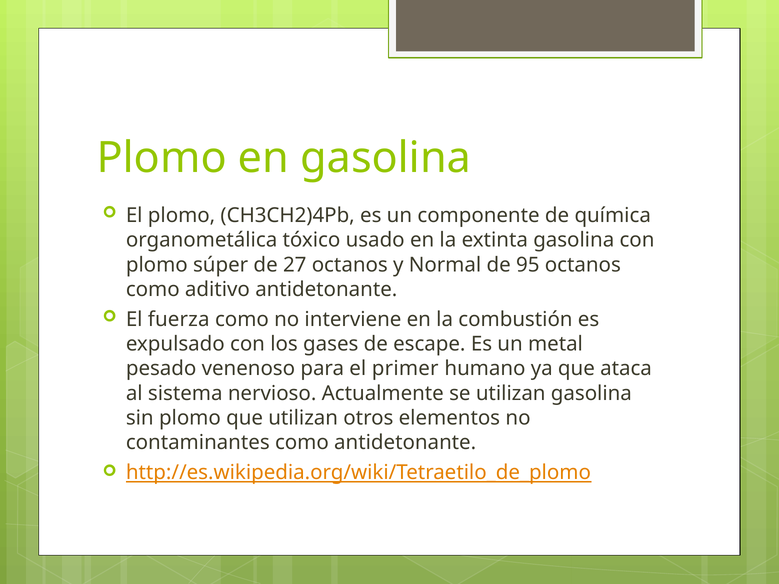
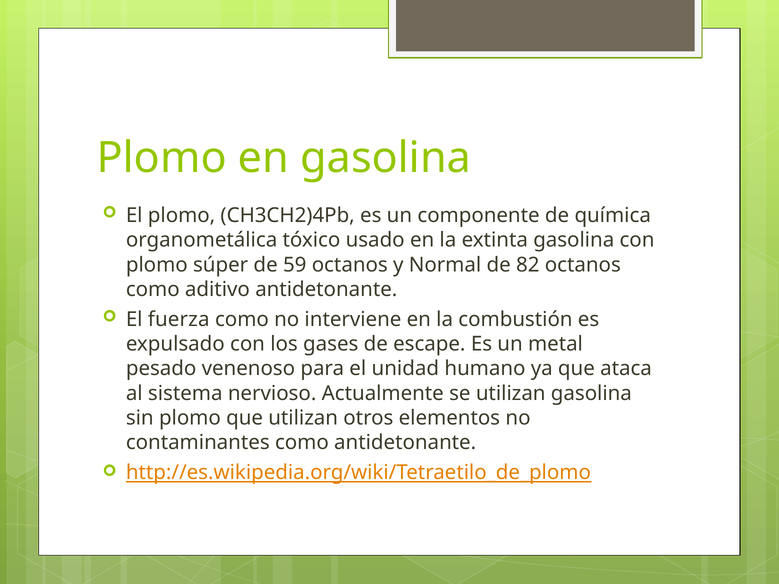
27: 27 -> 59 (295, 265)
95: 95 -> 82 (528, 265)
primer: primer -> unidad (405, 369)
